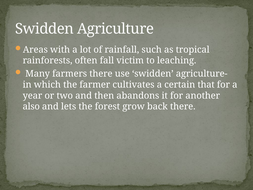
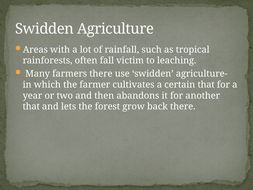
also: also -> that (31, 106)
